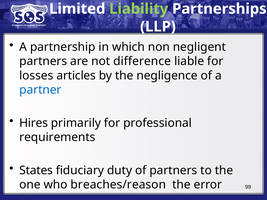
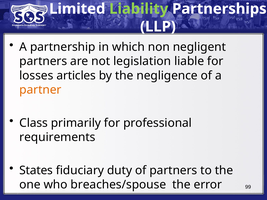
difference: difference -> legislation (142, 61)
partner colour: blue -> orange (40, 90)
Hires: Hires -> Class (34, 123)
breaches/reason: breaches/reason -> breaches/spouse (118, 185)
